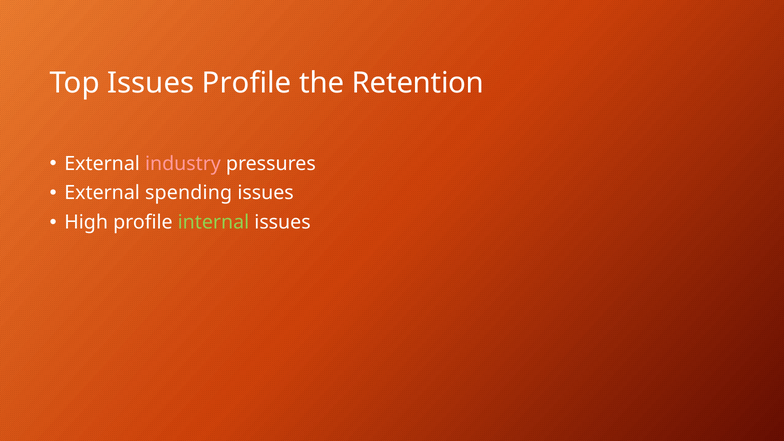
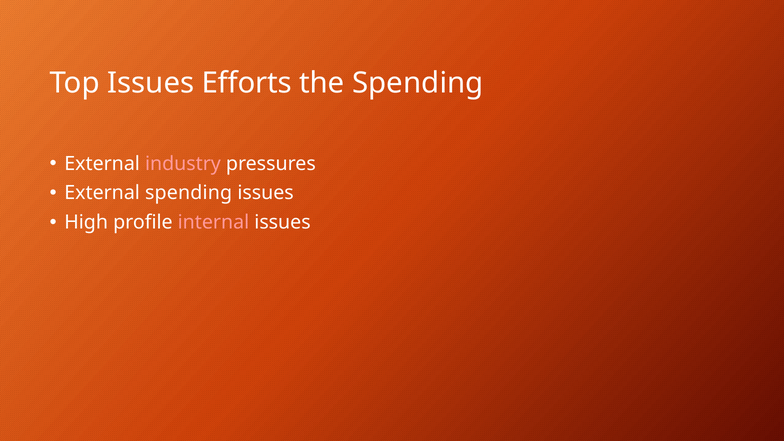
Issues Profile: Profile -> Efforts (247, 83)
the Retention: Retention -> Spending (418, 83)
internal colour: light green -> pink (213, 222)
